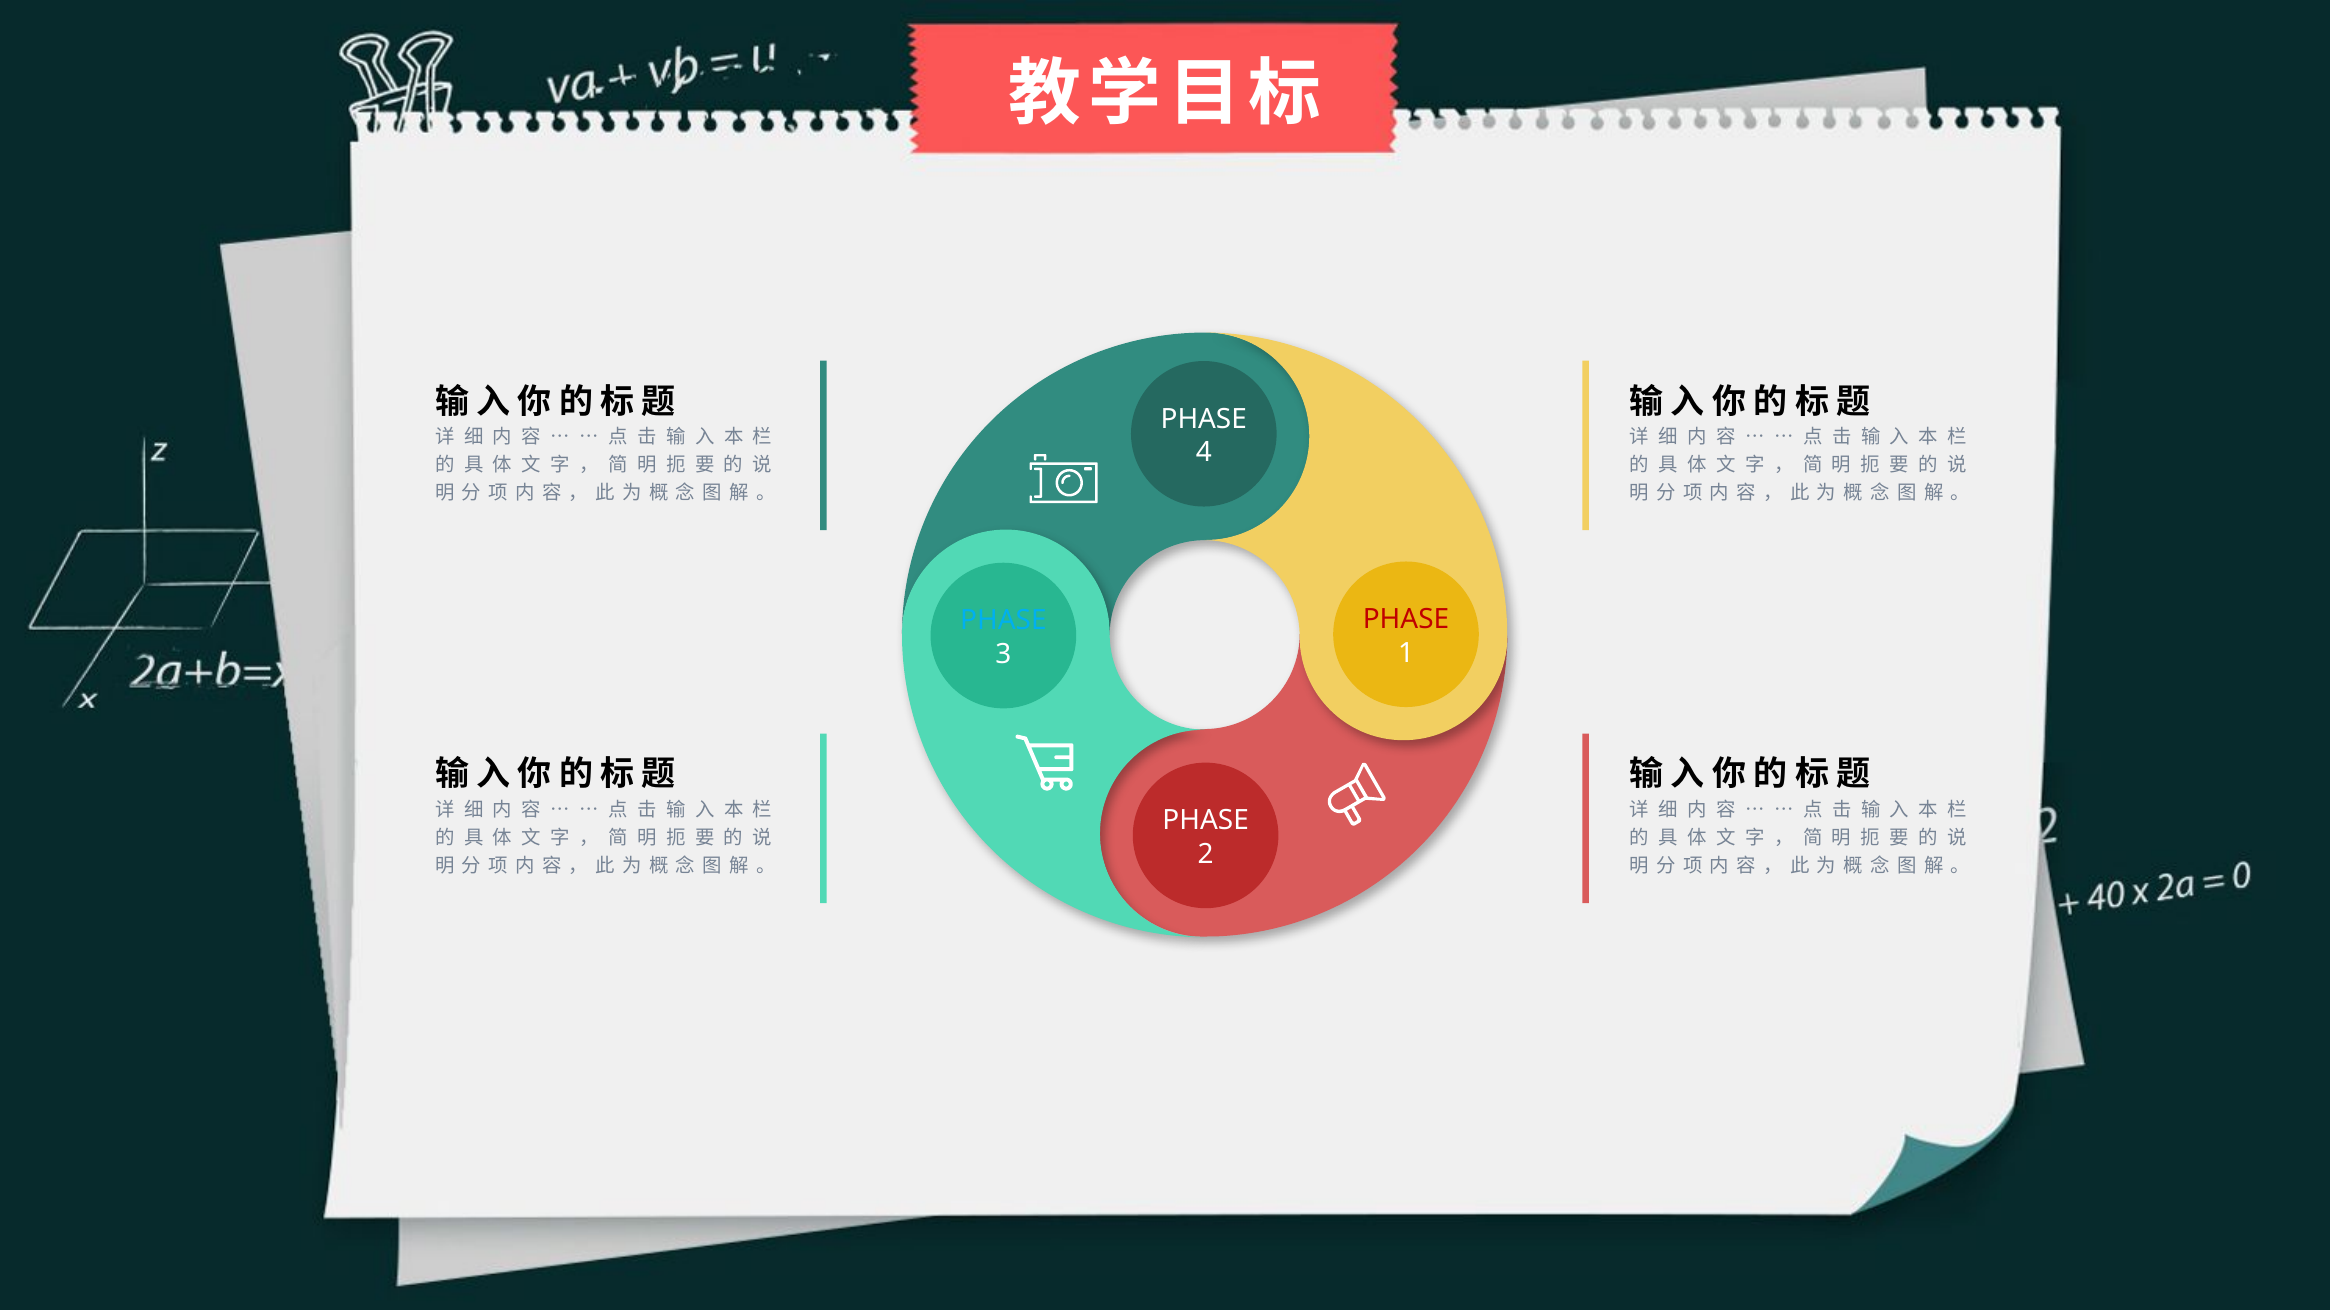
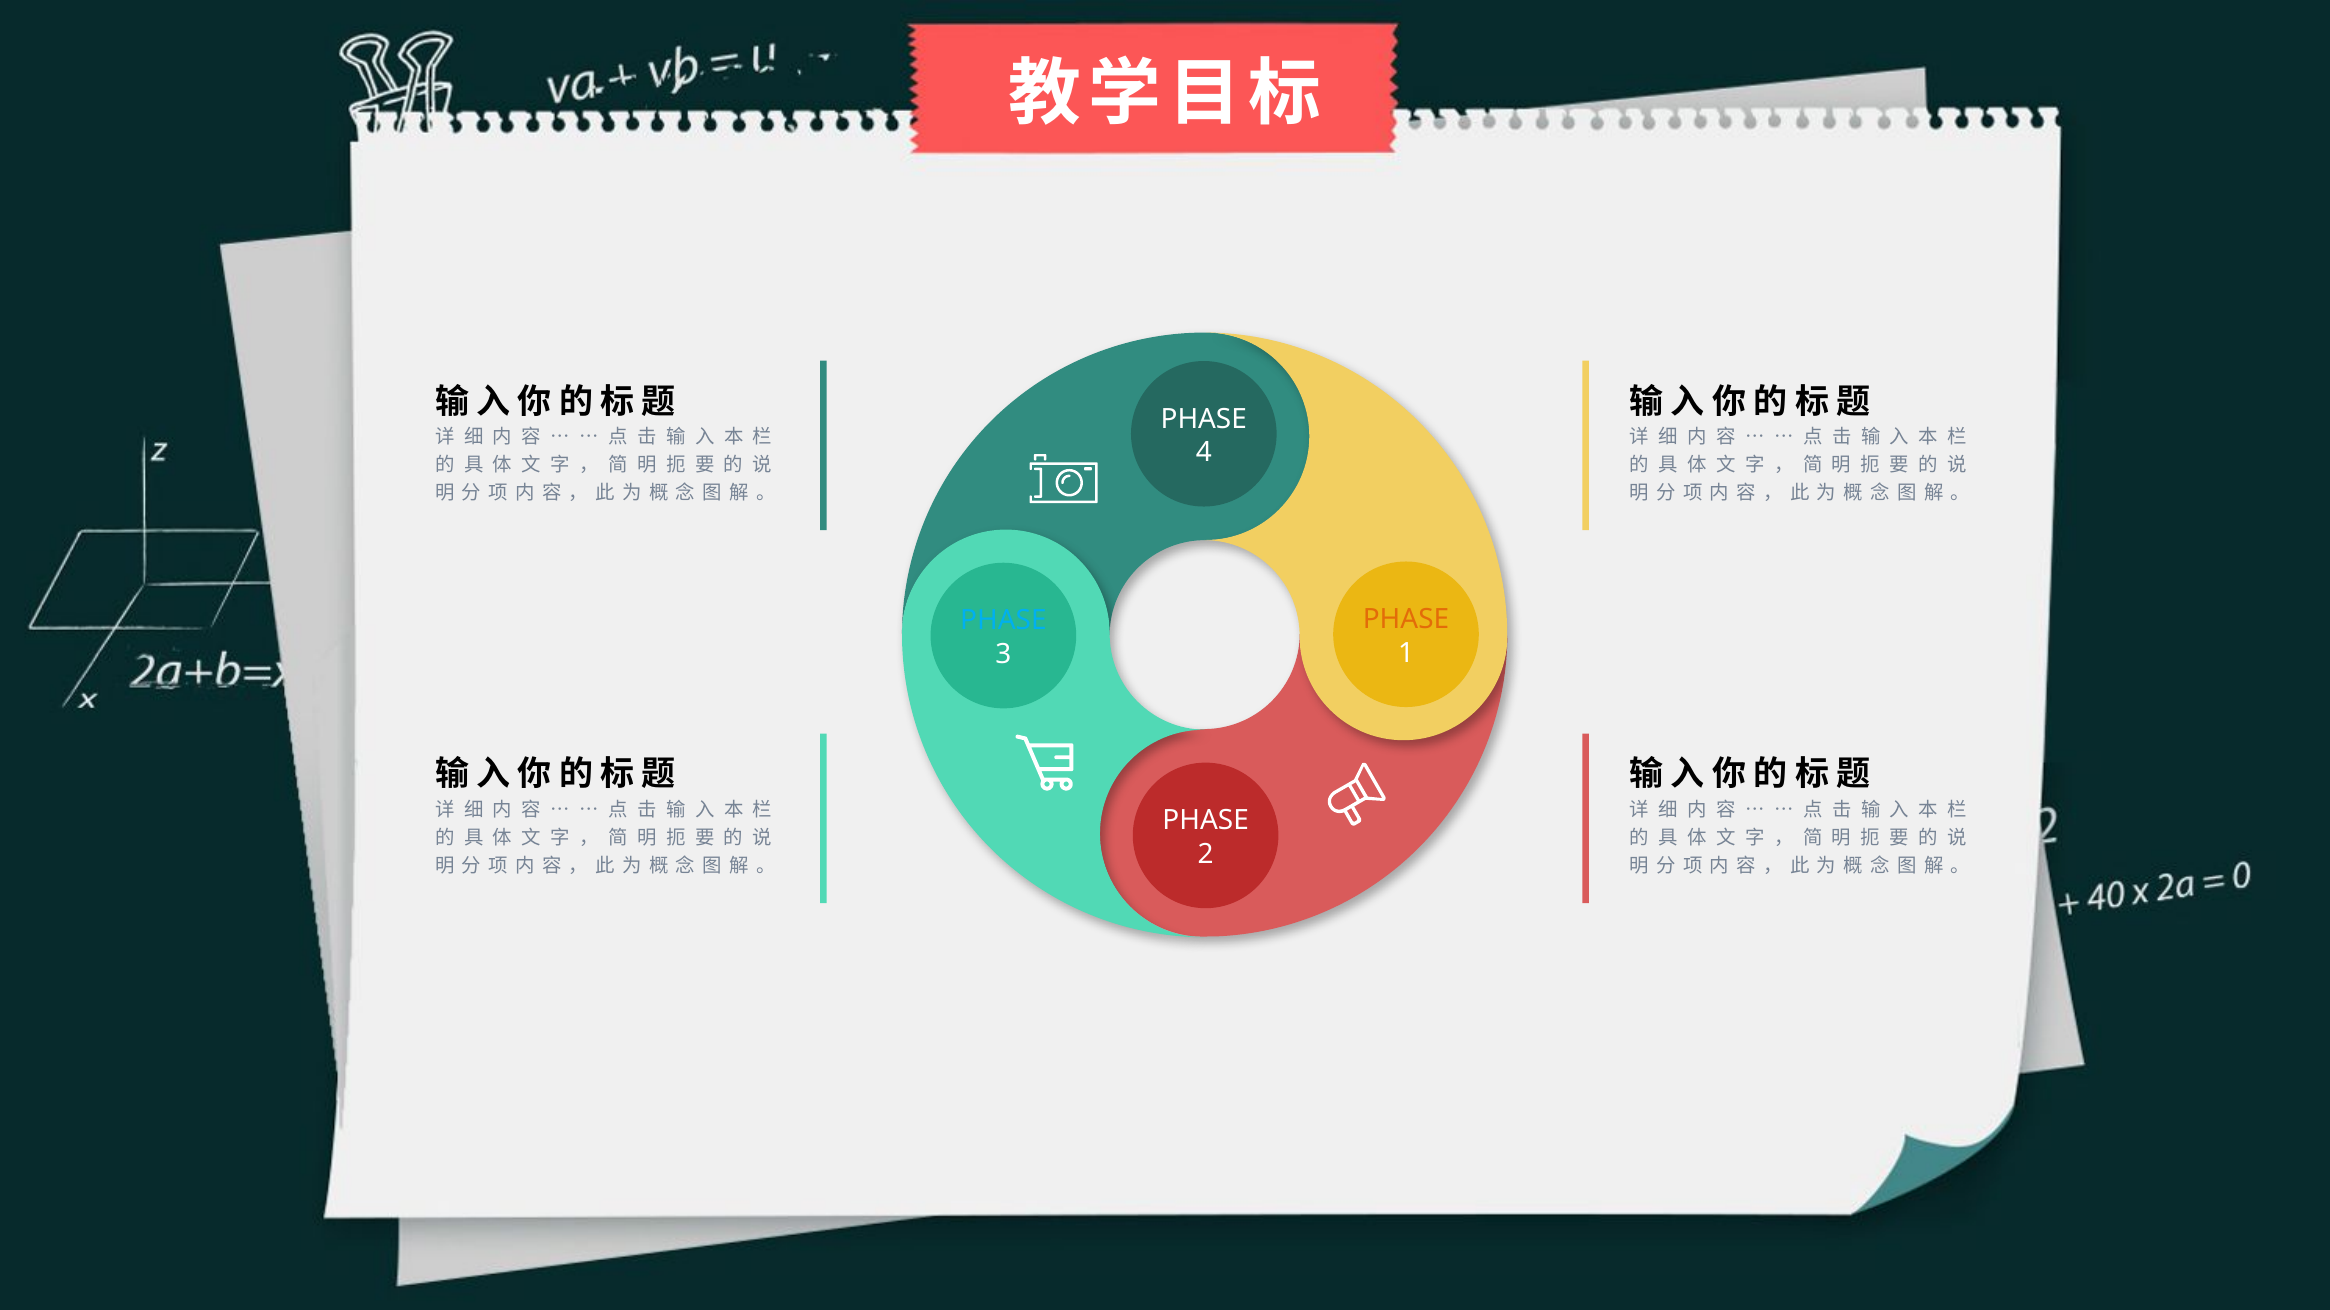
PHASE colour: red -> orange (1406, 620)
